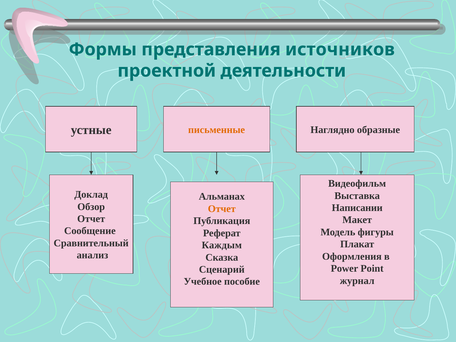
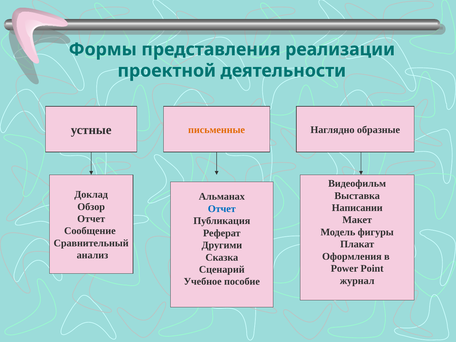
источников: источников -> реализации (340, 49)
Отчет colour: orange -> blue (222, 209)
Каждым: Каждым -> Другими (222, 245)
